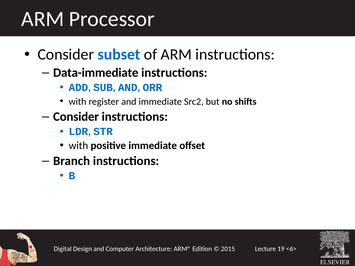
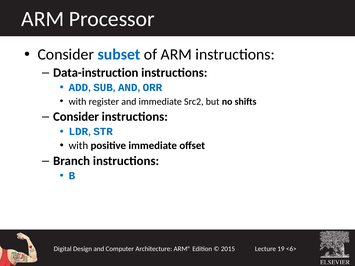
Data-immediate: Data-immediate -> Data-instruction (96, 73)
